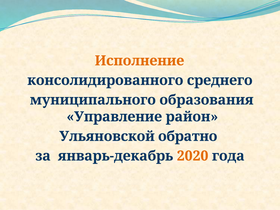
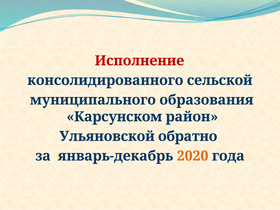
Исполнение colour: orange -> red (139, 61)
среднего: среднего -> сельской (220, 80)
Управление: Управление -> Карсунском (114, 117)
